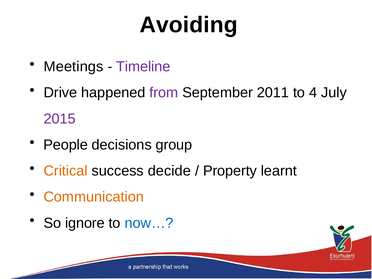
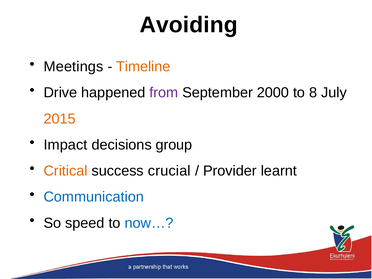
Timeline colour: purple -> orange (143, 67)
2011: 2011 -> 2000 (273, 93)
4: 4 -> 8 (313, 93)
2015 colour: purple -> orange (60, 119)
People: People -> Impact (66, 145)
decide: decide -> crucial (169, 171)
Property: Property -> Provider (230, 171)
Communication colour: orange -> blue (94, 197)
ignore: ignore -> speed (85, 223)
